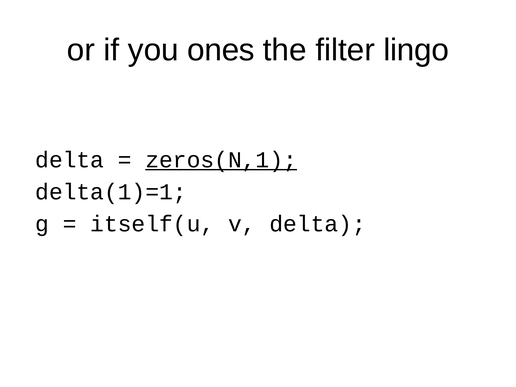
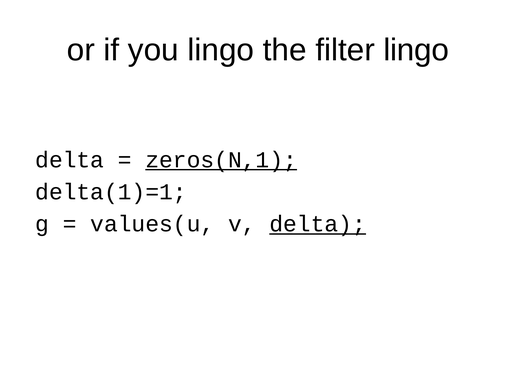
you ones: ones -> lingo (221, 50)
itself(u: itself(u -> values(u (152, 224)
delta underline: none -> present (318, 224)
